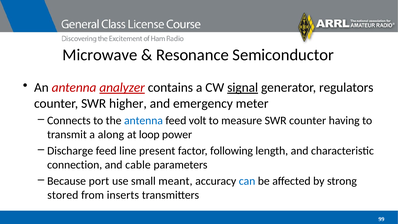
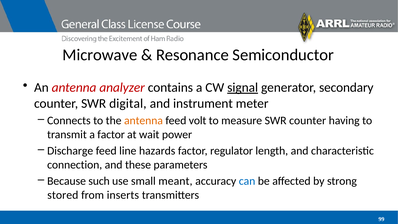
analyzer underline: present -> none (122, 87)
regulators: regulators -> secondary (346, 87)
higher: higher -> digital (128, 103)
emergency: emergency -> instrument (203, 103)
antenna colour: blue -> orange (143, 121)
a along: along -> factor (111, 134)
loop: loop -> wait (149, 134)
present: present -> hazards (157, 151)
following: following -> regulator (232, 151)
cable: cable -> these (138, 165)
port: port -> such (99, 181)
